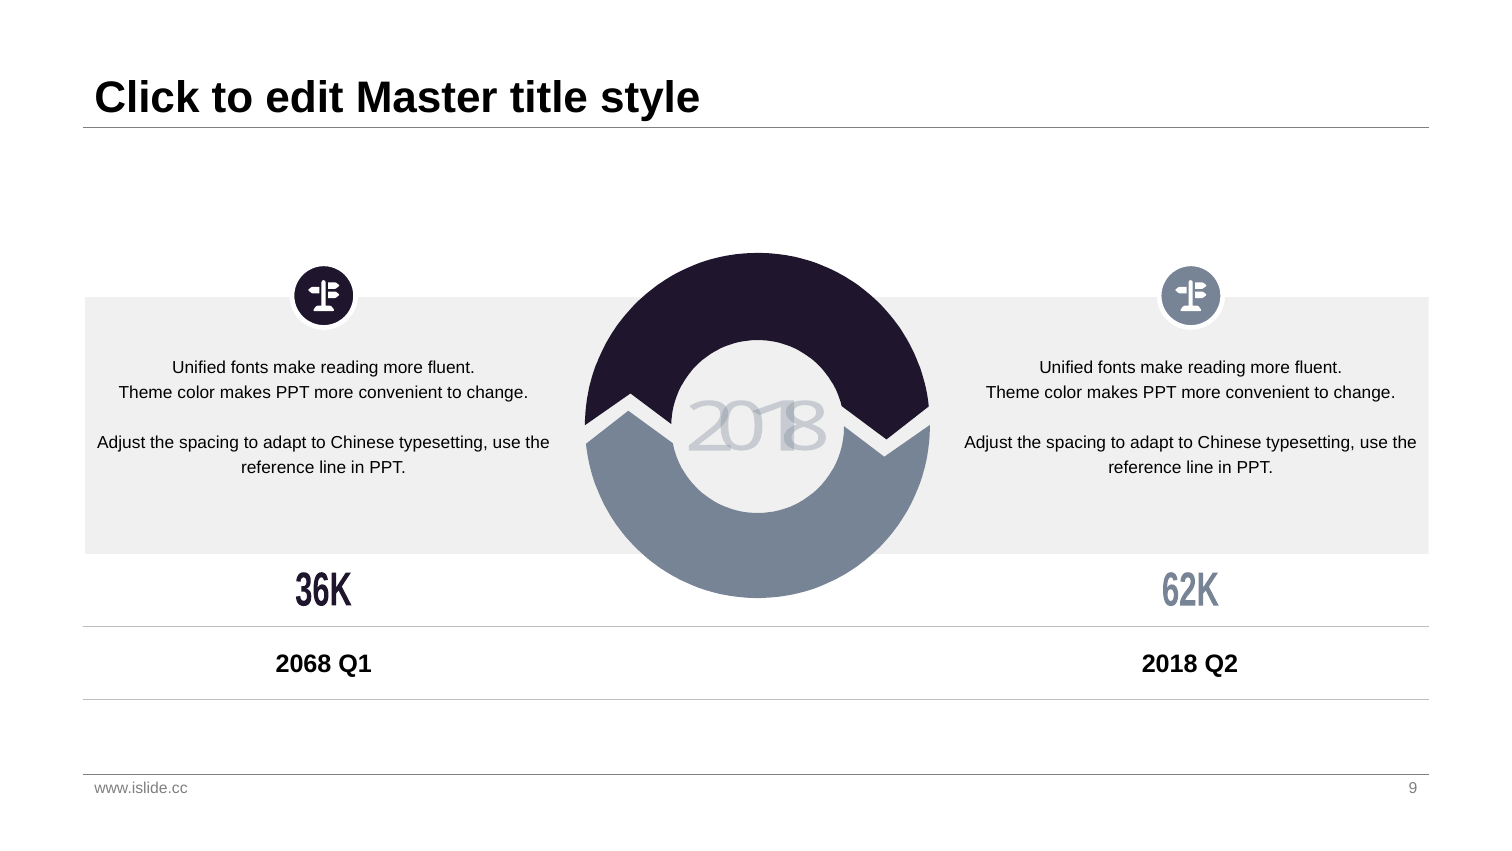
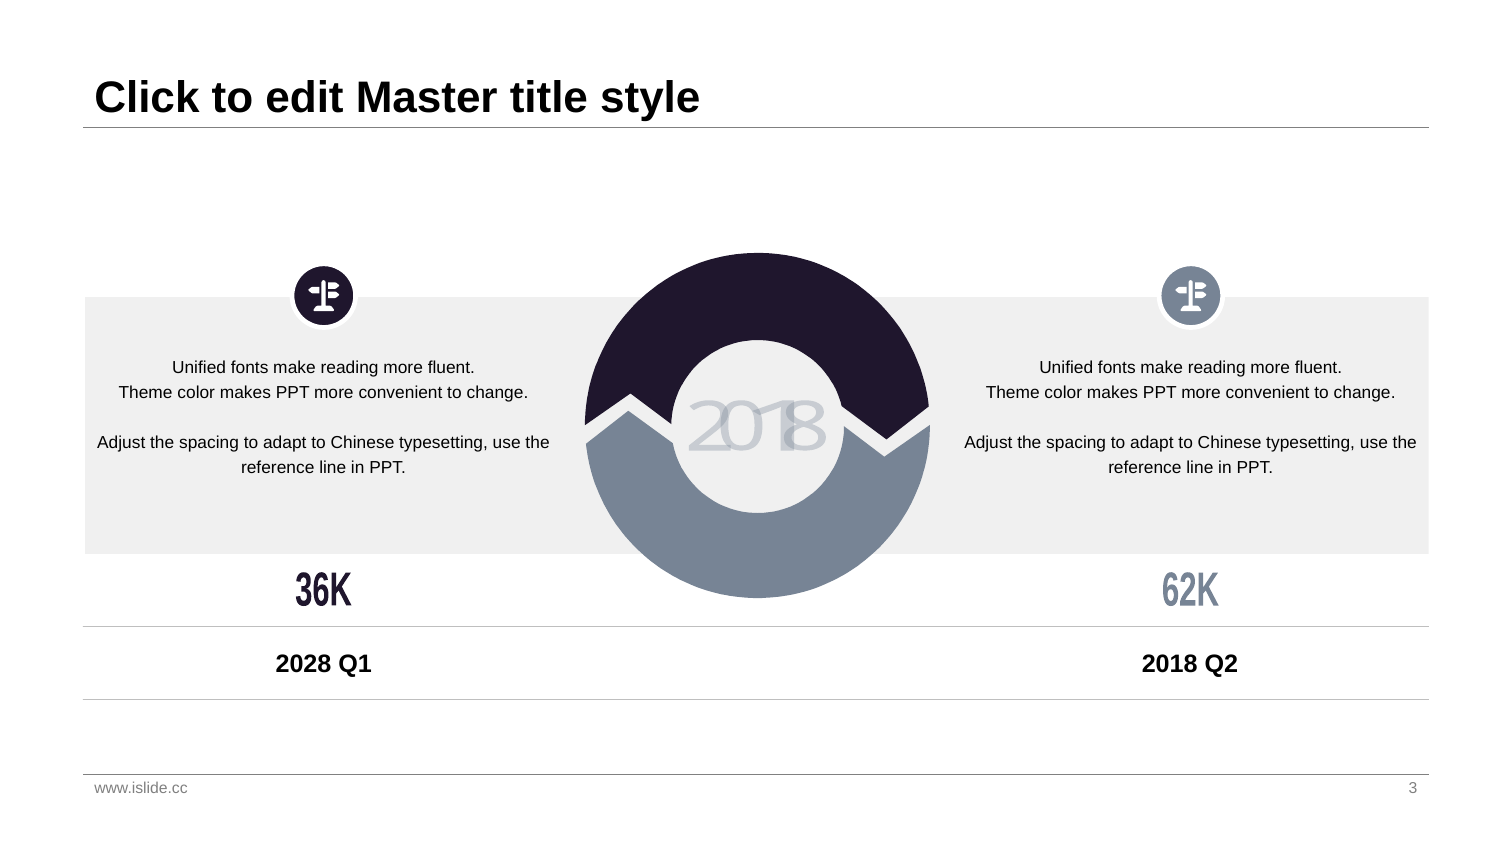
2068: 2068 -> 2028 (304, 664)
9: 9 -> 3 (1413, 788)
